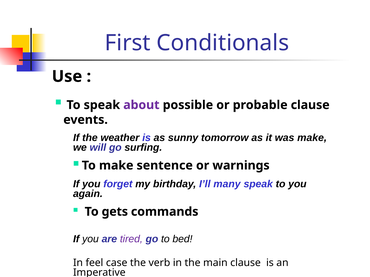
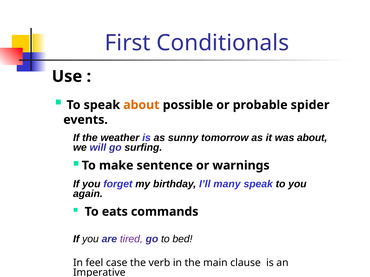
about colour: purple -> orange (141, 105)
probable clause: clause -> spider (310, 105)
was make: make -> about (312, 138)
gets: gets -> eats (115, 212)
